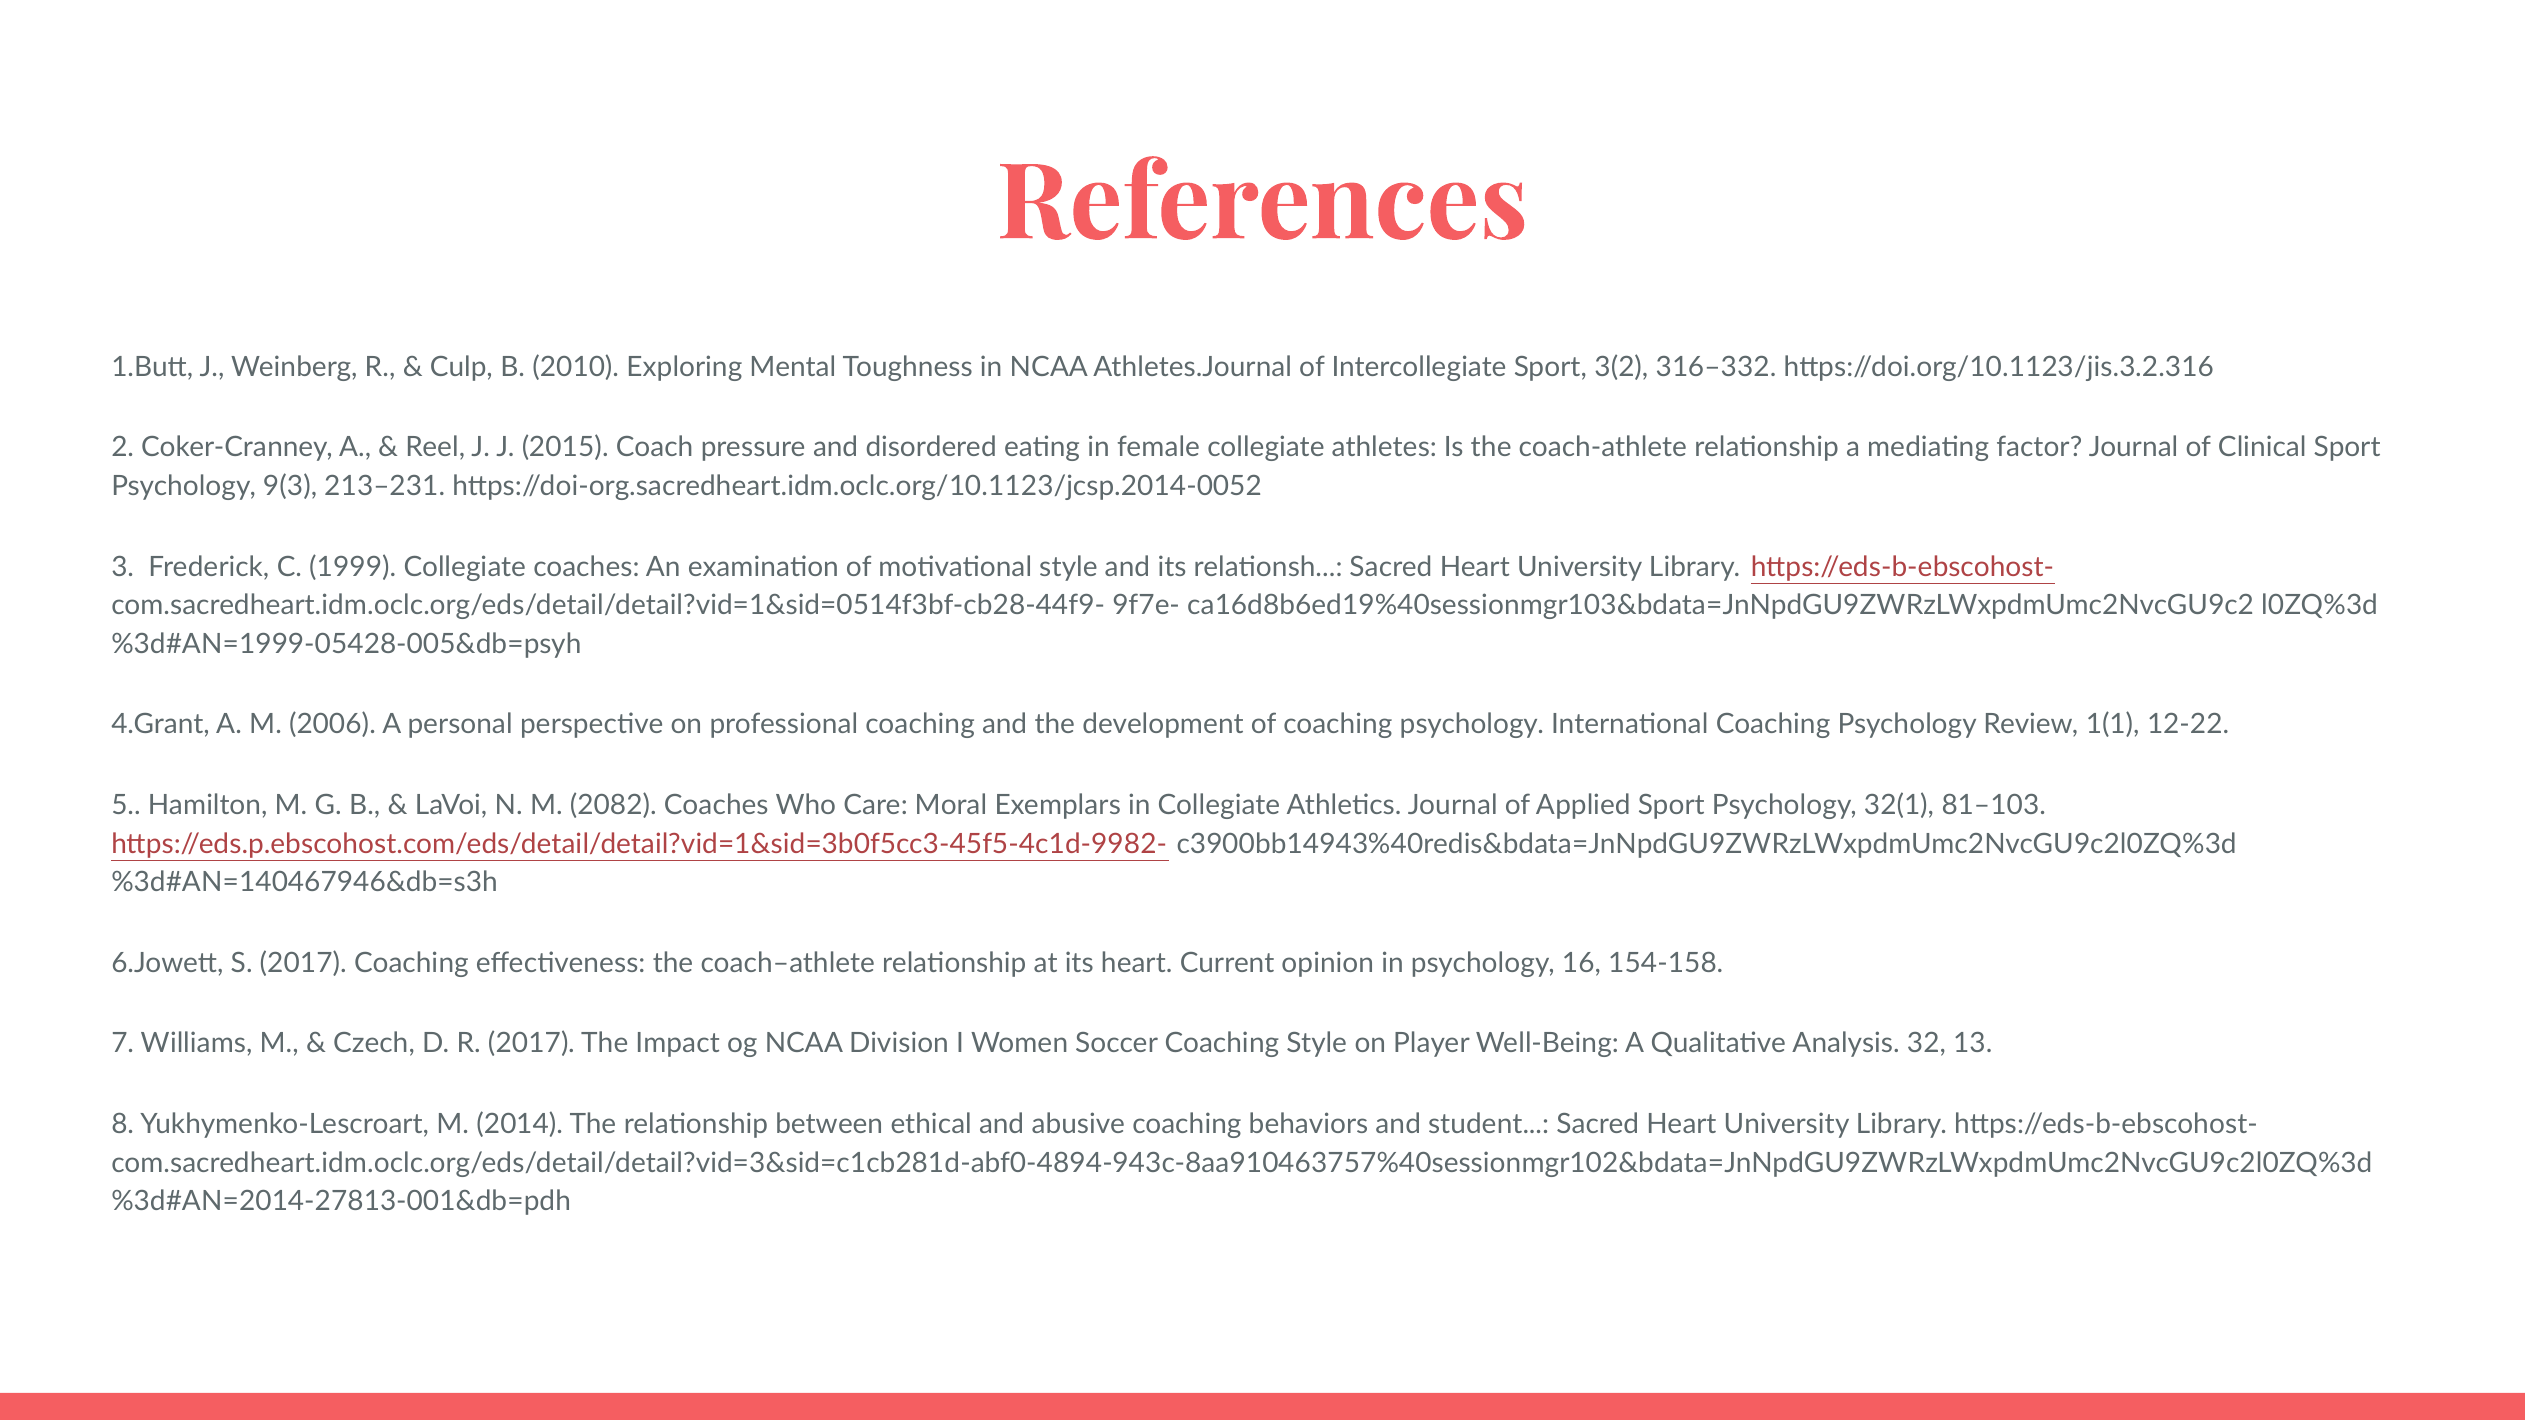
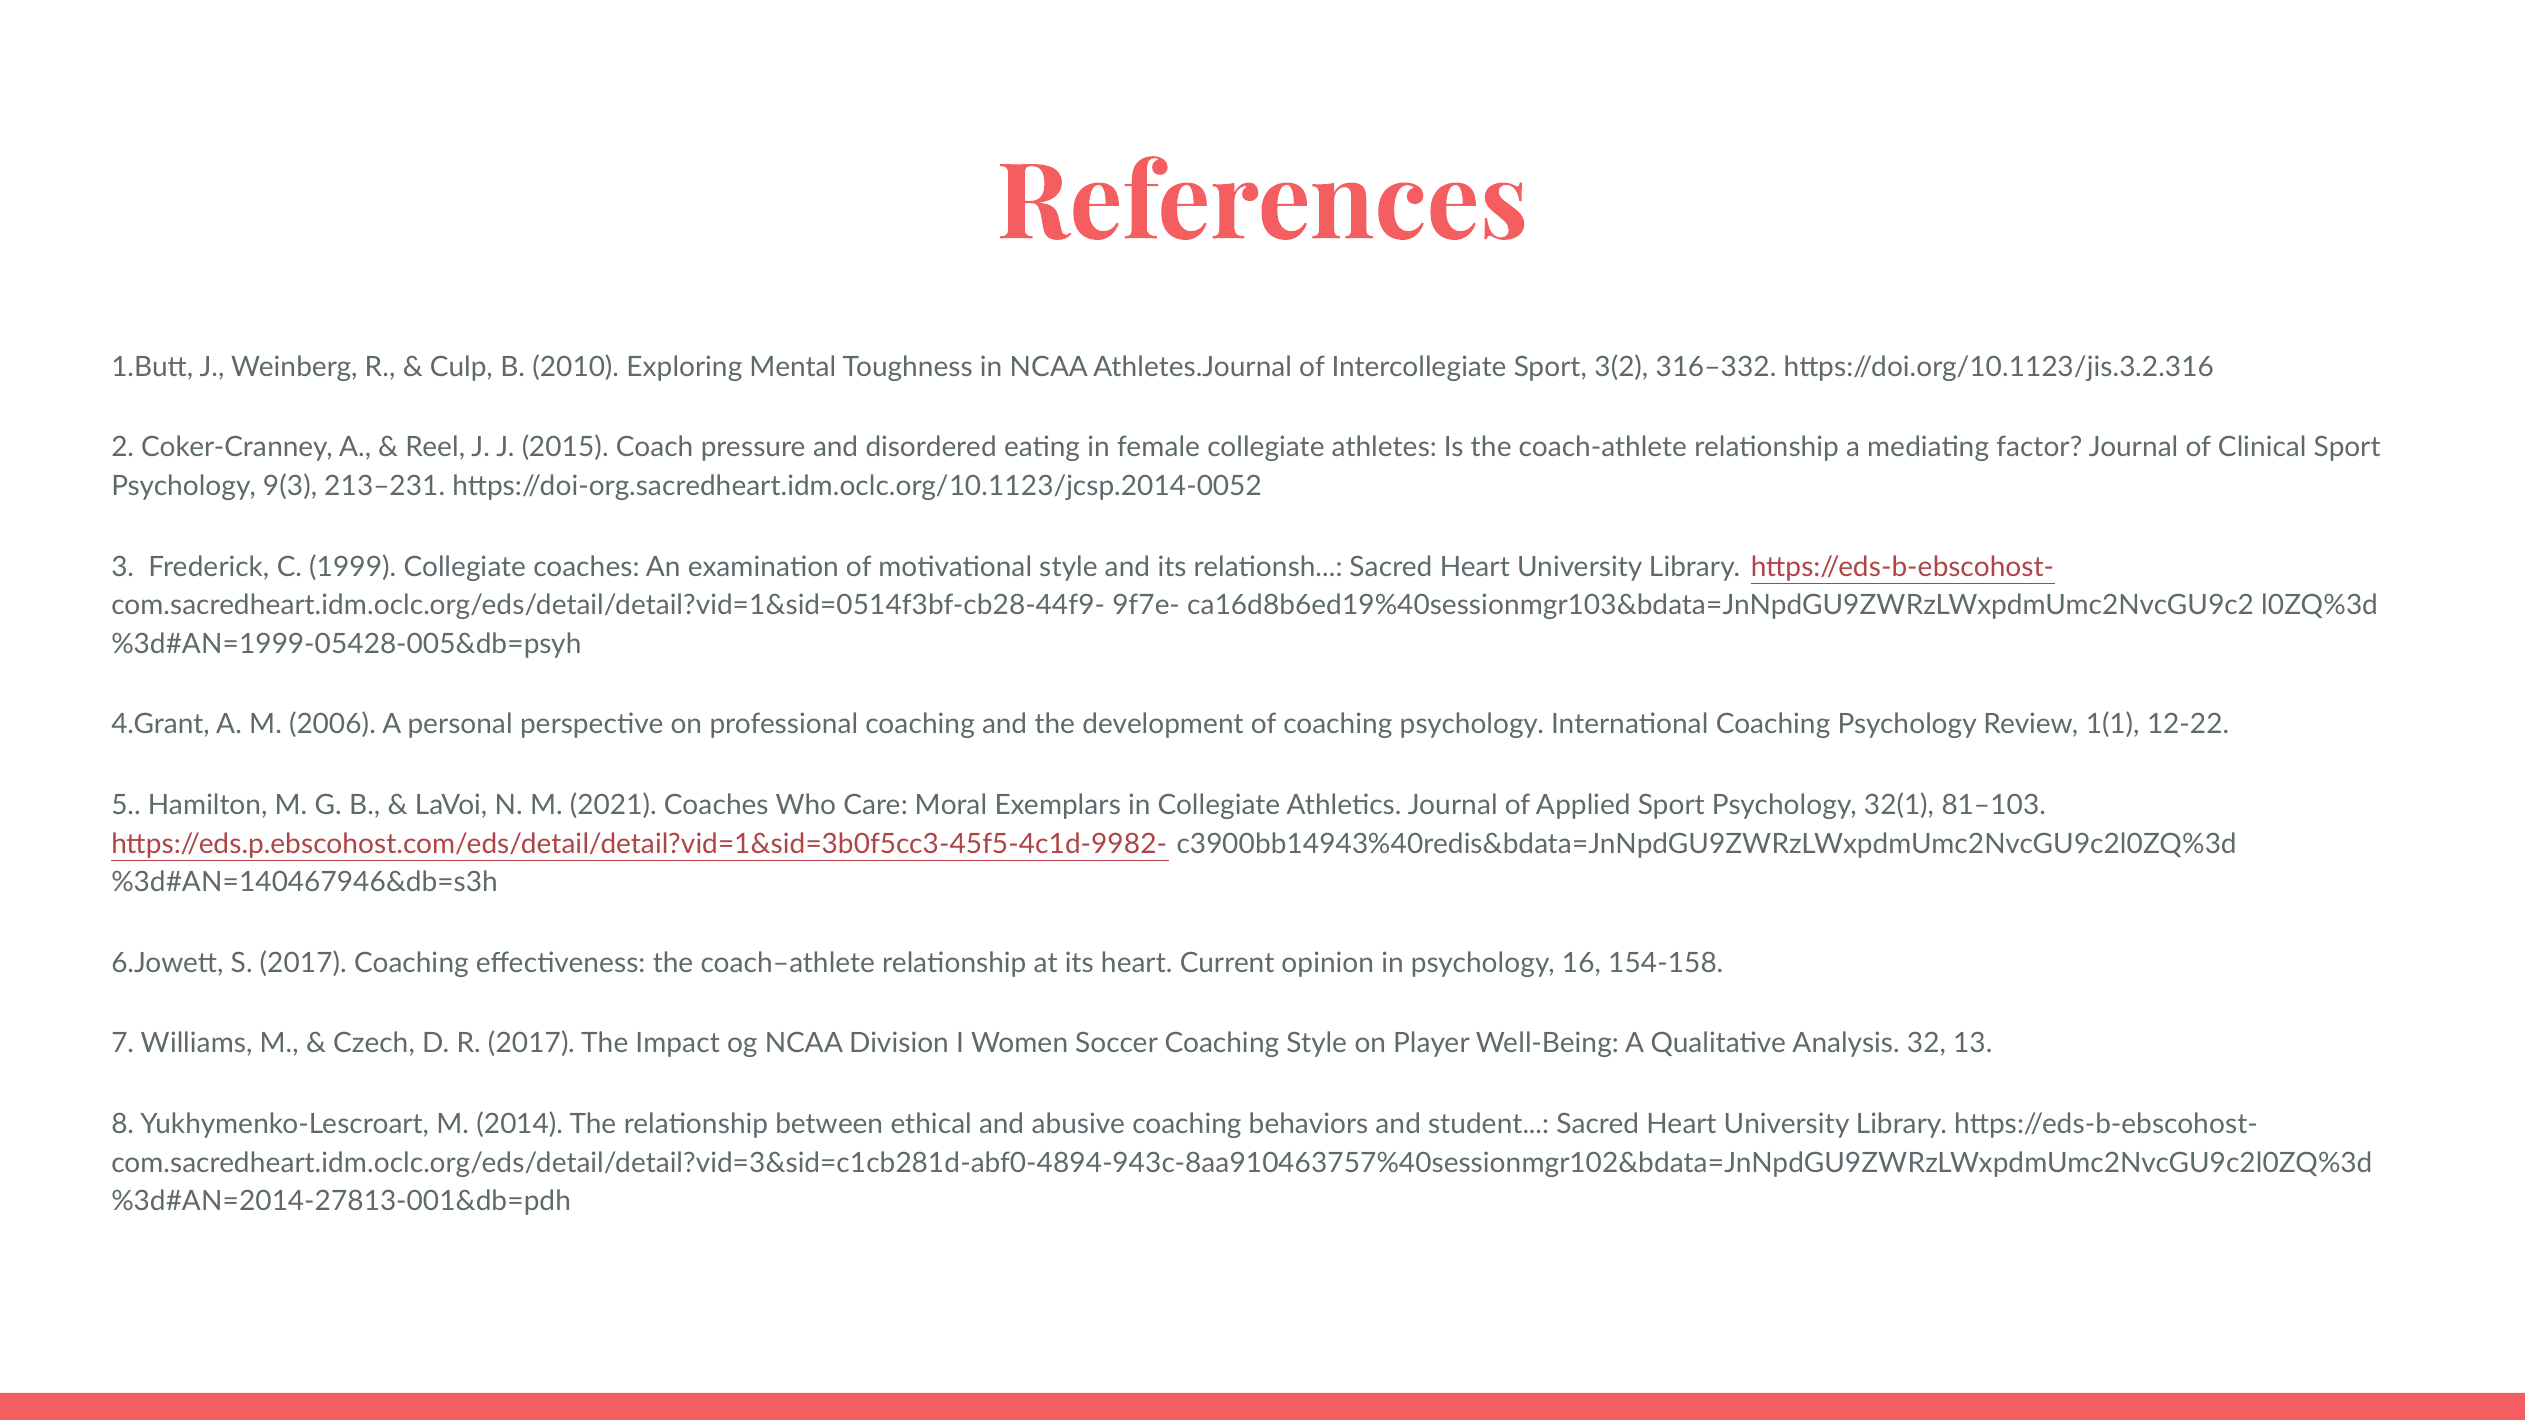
2082: 2082 -> 2021 (613, 806)
